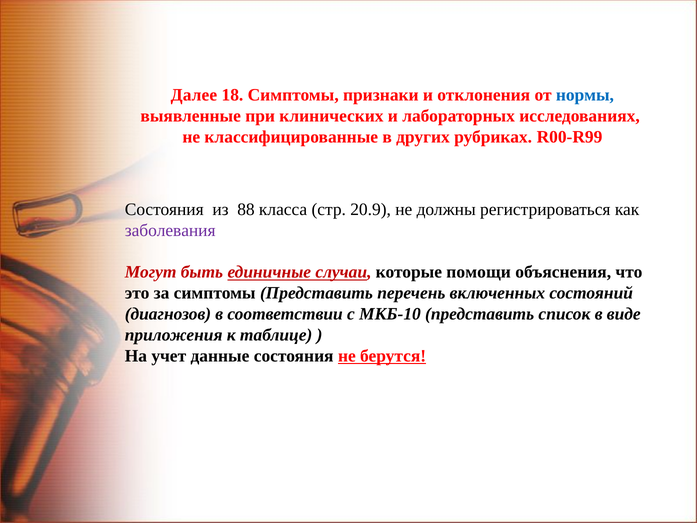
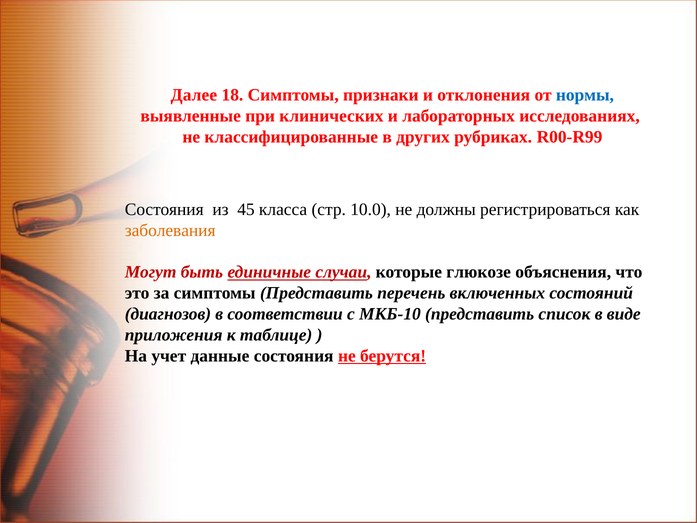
88: 88 -> 45 (246, 209)
20.9: 20.9 -> 10.0 (371, 209)
заболевания colour: purple -> orange (170, 230)
помощи: помощи -> глюкозе (479, 272)
